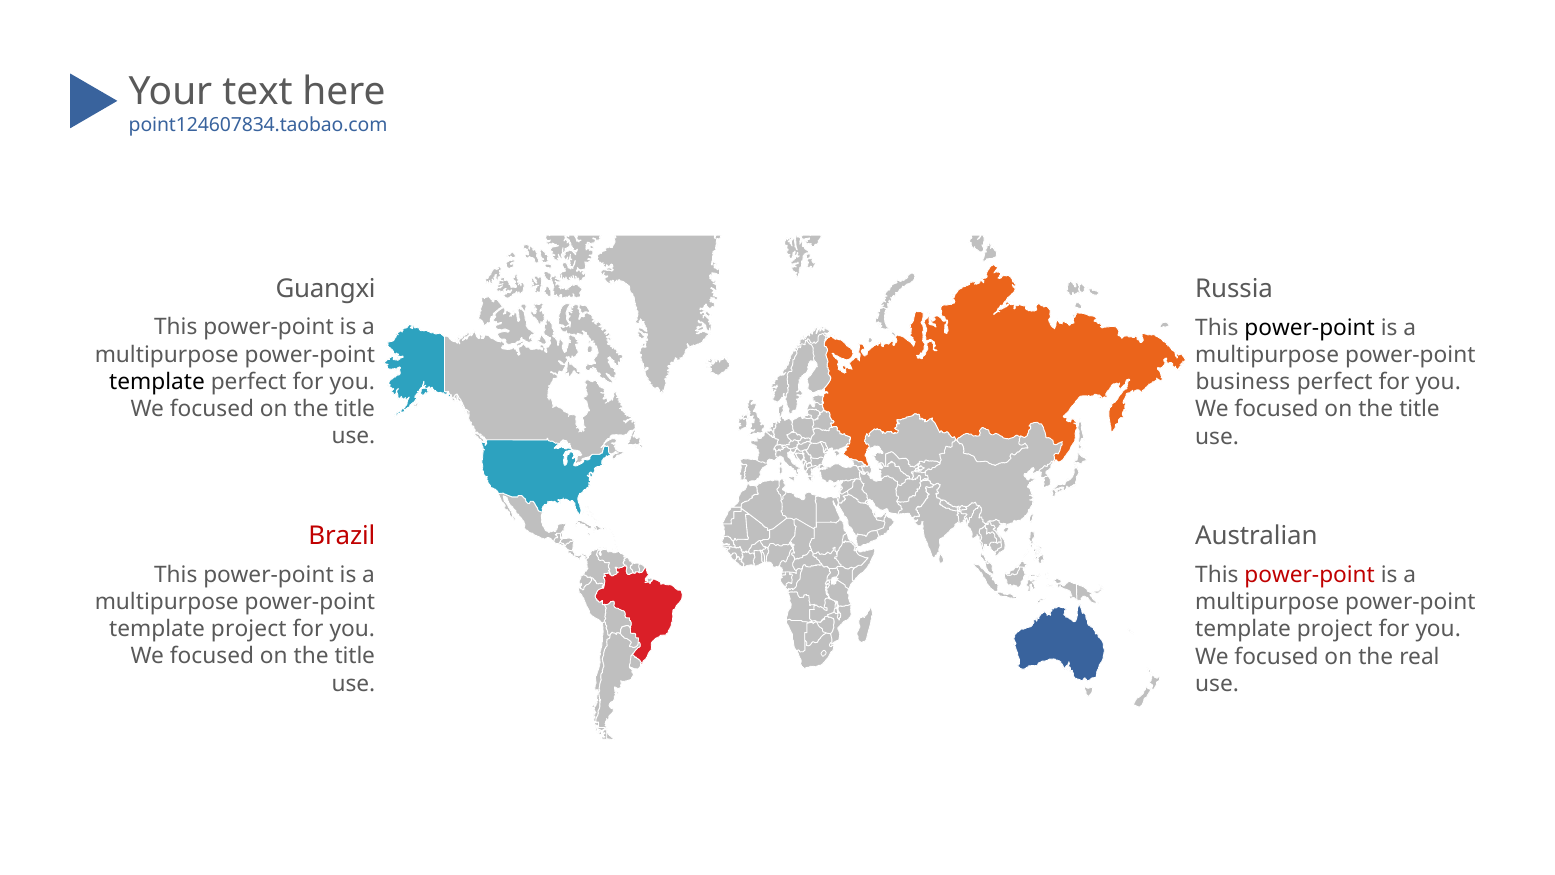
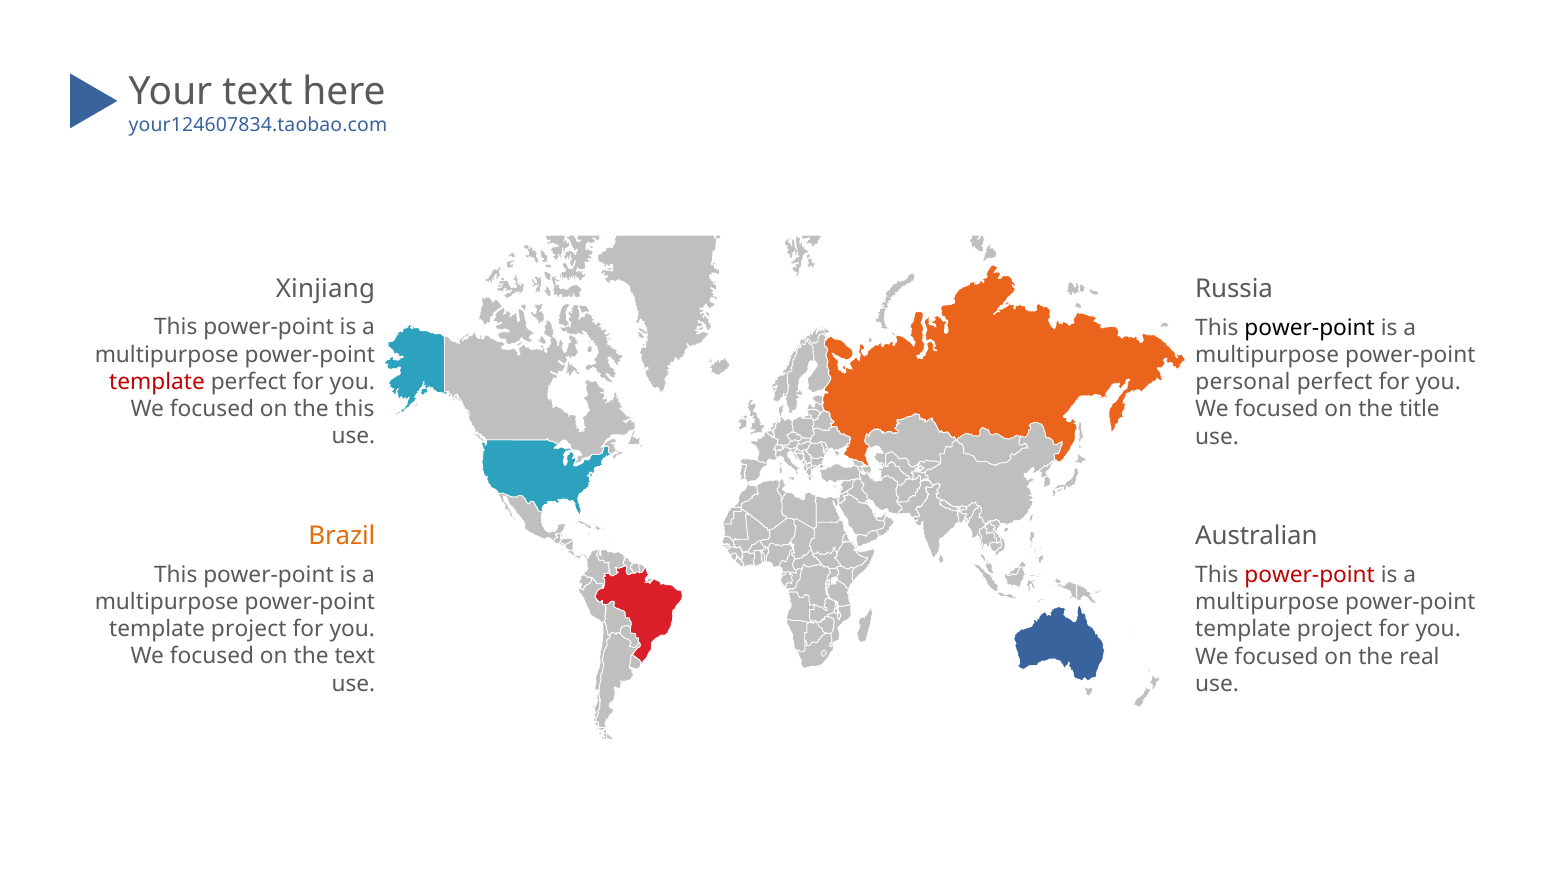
point124607834.taobao.com: point124607834.taobao.com -> your124607834.taobao.com (258, 125)
Guangxi: Guangxi -> Xinjiang (325, 289)
template colour: black -> red (157, 382)
business: business -> personal (1243, 382)
title: title -> this (355, 409)
Brazil colour: red -> orange (342, 536)
title: title -> text (355, 656)
